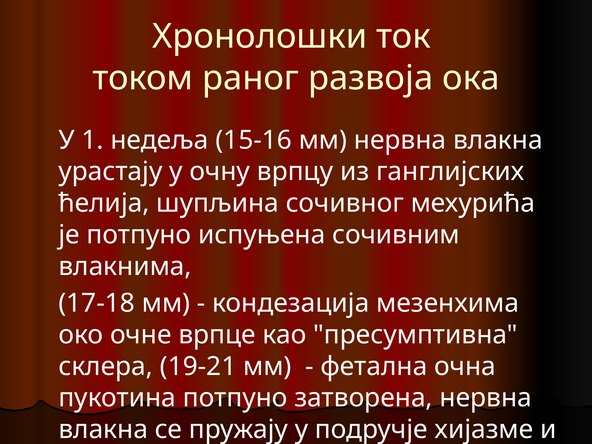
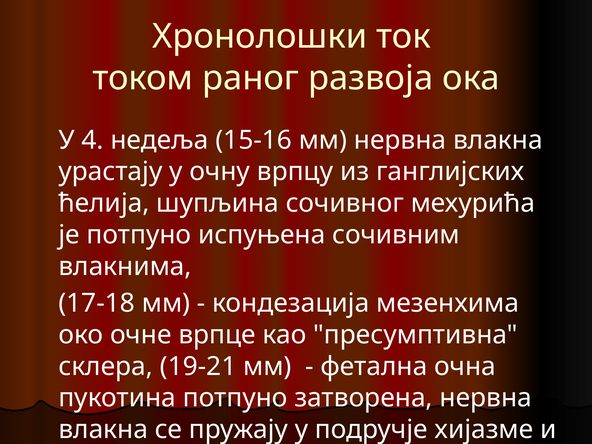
1: 1 -> 4 (92, 140)
